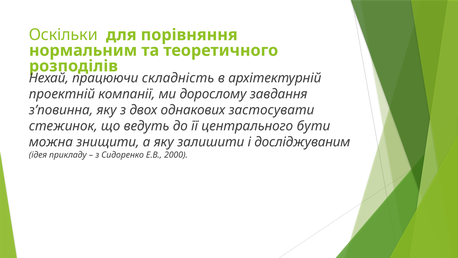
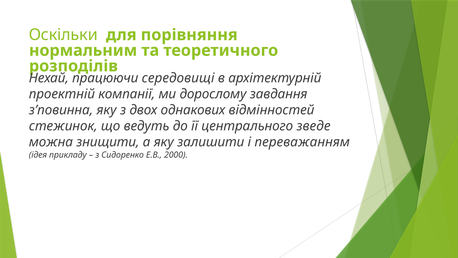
складність: складність -> середовищі (178, 78)
застосувати: застосувати -> відмінностей (271, 110)
бути: бути -> зведе (313, 126)
досліджуваним: досліджуваним -> переважанням (302, 142)
